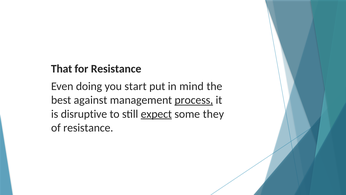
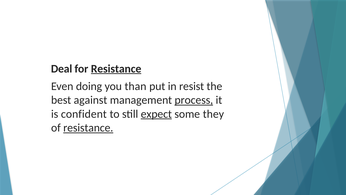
That: That -> Deal (62, 69)
Resistance underline: none -> present (116, 69)
start: start -> than (135, 86)
mind: mind -> resist (192, 86)
disruptive: disruptive -> confident (84, 114)
resistance underline: none -> present (88, 128)
